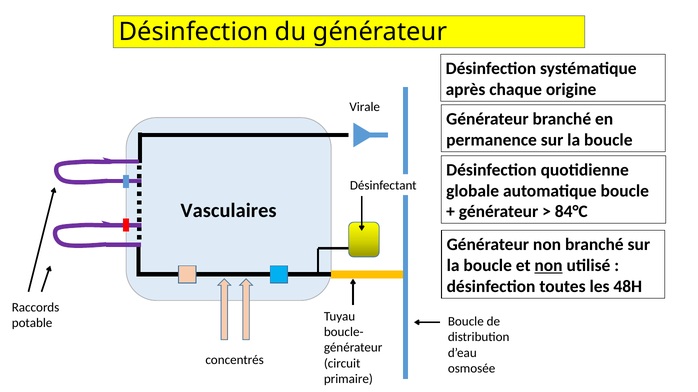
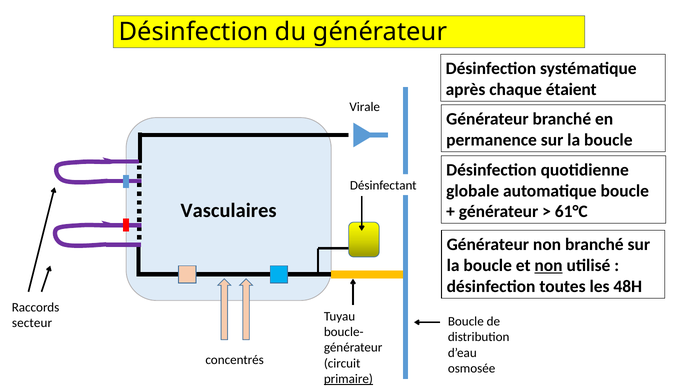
origine: origine -> étaient (571, 90)
84°C: 84°C -> 61°C (571, 212)
potable: potable -> secteur (32, 324)
primaire underline: none -> present (348, 380)
